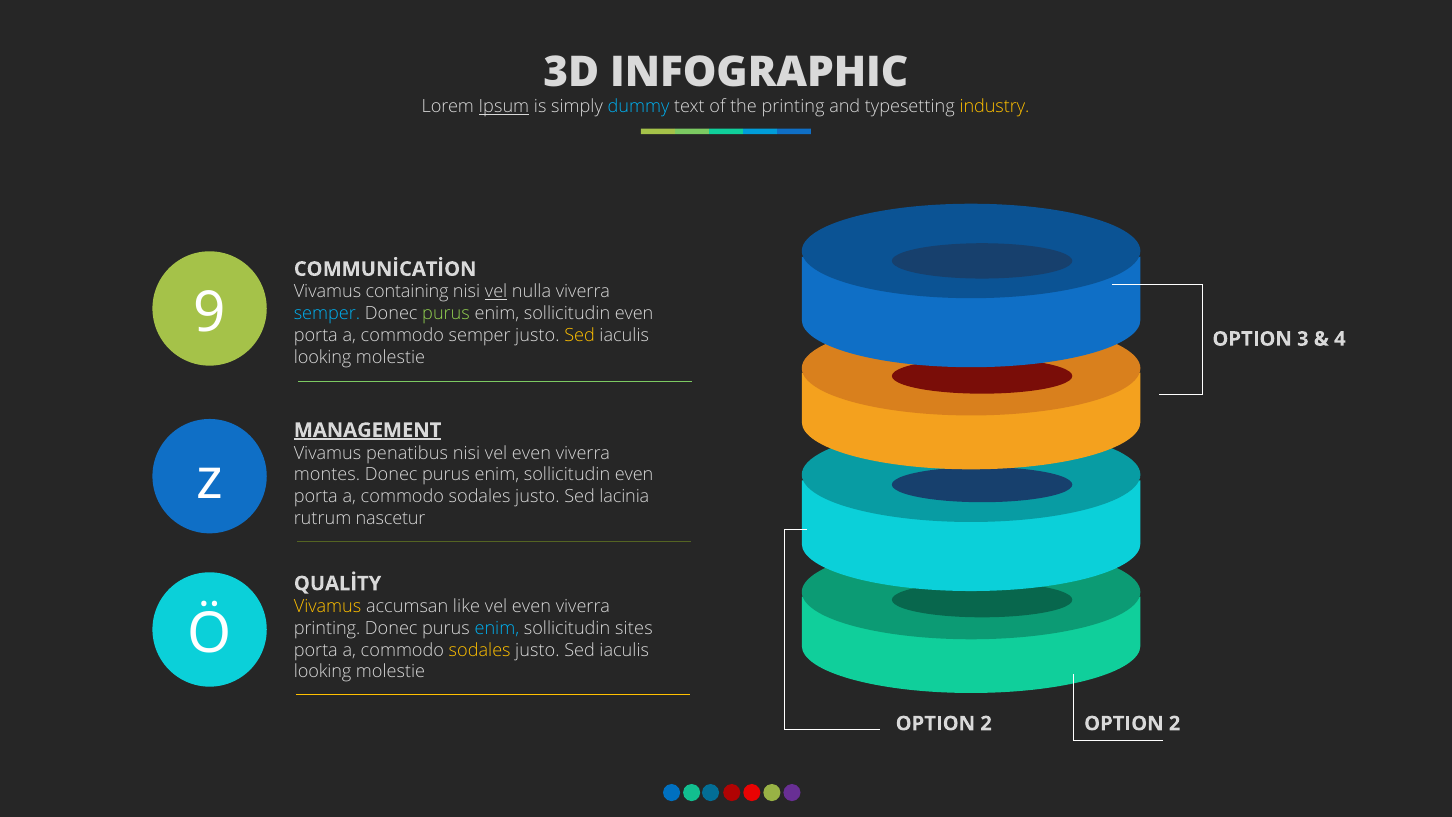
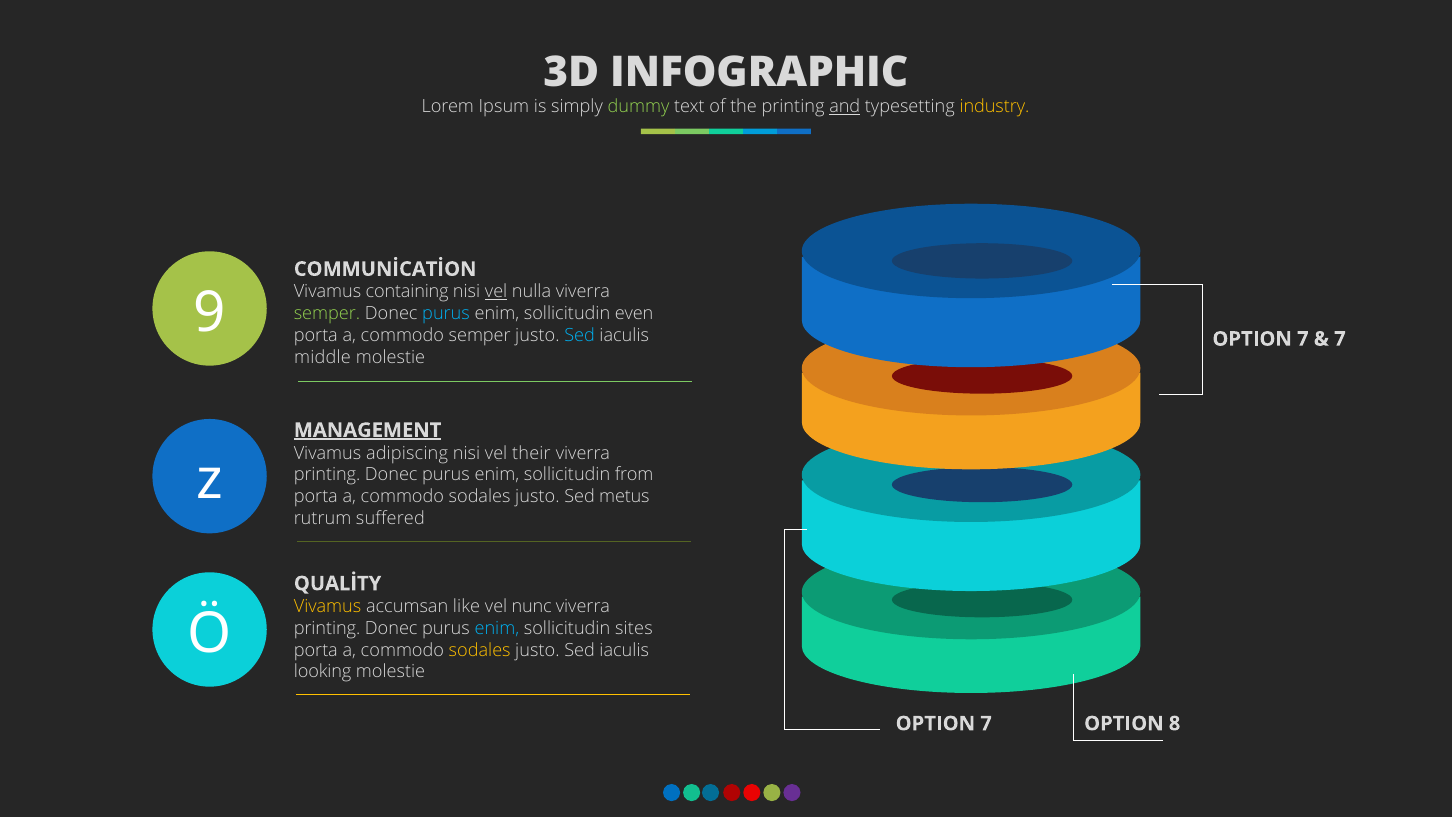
Ipsum underline: present -> none (504, 107)
dummy colour: light blue -> light green (638, 107)
and underline: none -> present (845, 107)
semper colour: light blue -> light green (327, 314)
purus colour: light green -> light blue (446, 314)
Sed colour: yellow -> light blue (580, 335)
3: 3 -> 7 (1303, 339)
4: 4 -> 7 (1340, 339)
looking: looking -> middle (322, 357)
penatibus: penatibus -> adipiscing (407, 453)
nisi vel even: even -> their (531, 453)
montes: montes -> printing (327, 475)
even: even -> from (634, 475)
lacinia: lacinia -> metus (624, 497)
nascetur: nascetur -> suffered (390, 518)
even: even -> nunc (532, 606)
2: 2 -> 7 (986, 723)
2: 2 -> 8 (1175, 723)
